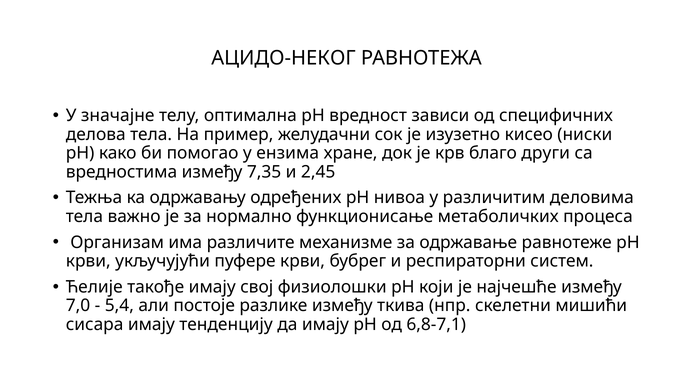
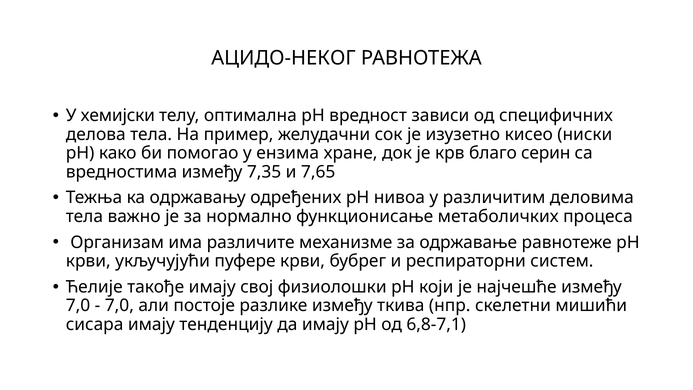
значајне: значајне -> хемијски (118, 116)
други: други -> серин (546, 153)
2,45: 2,45 -> 7,65 (318, 172)
5,4: 5,4 -> 7,0 (119, 306)
